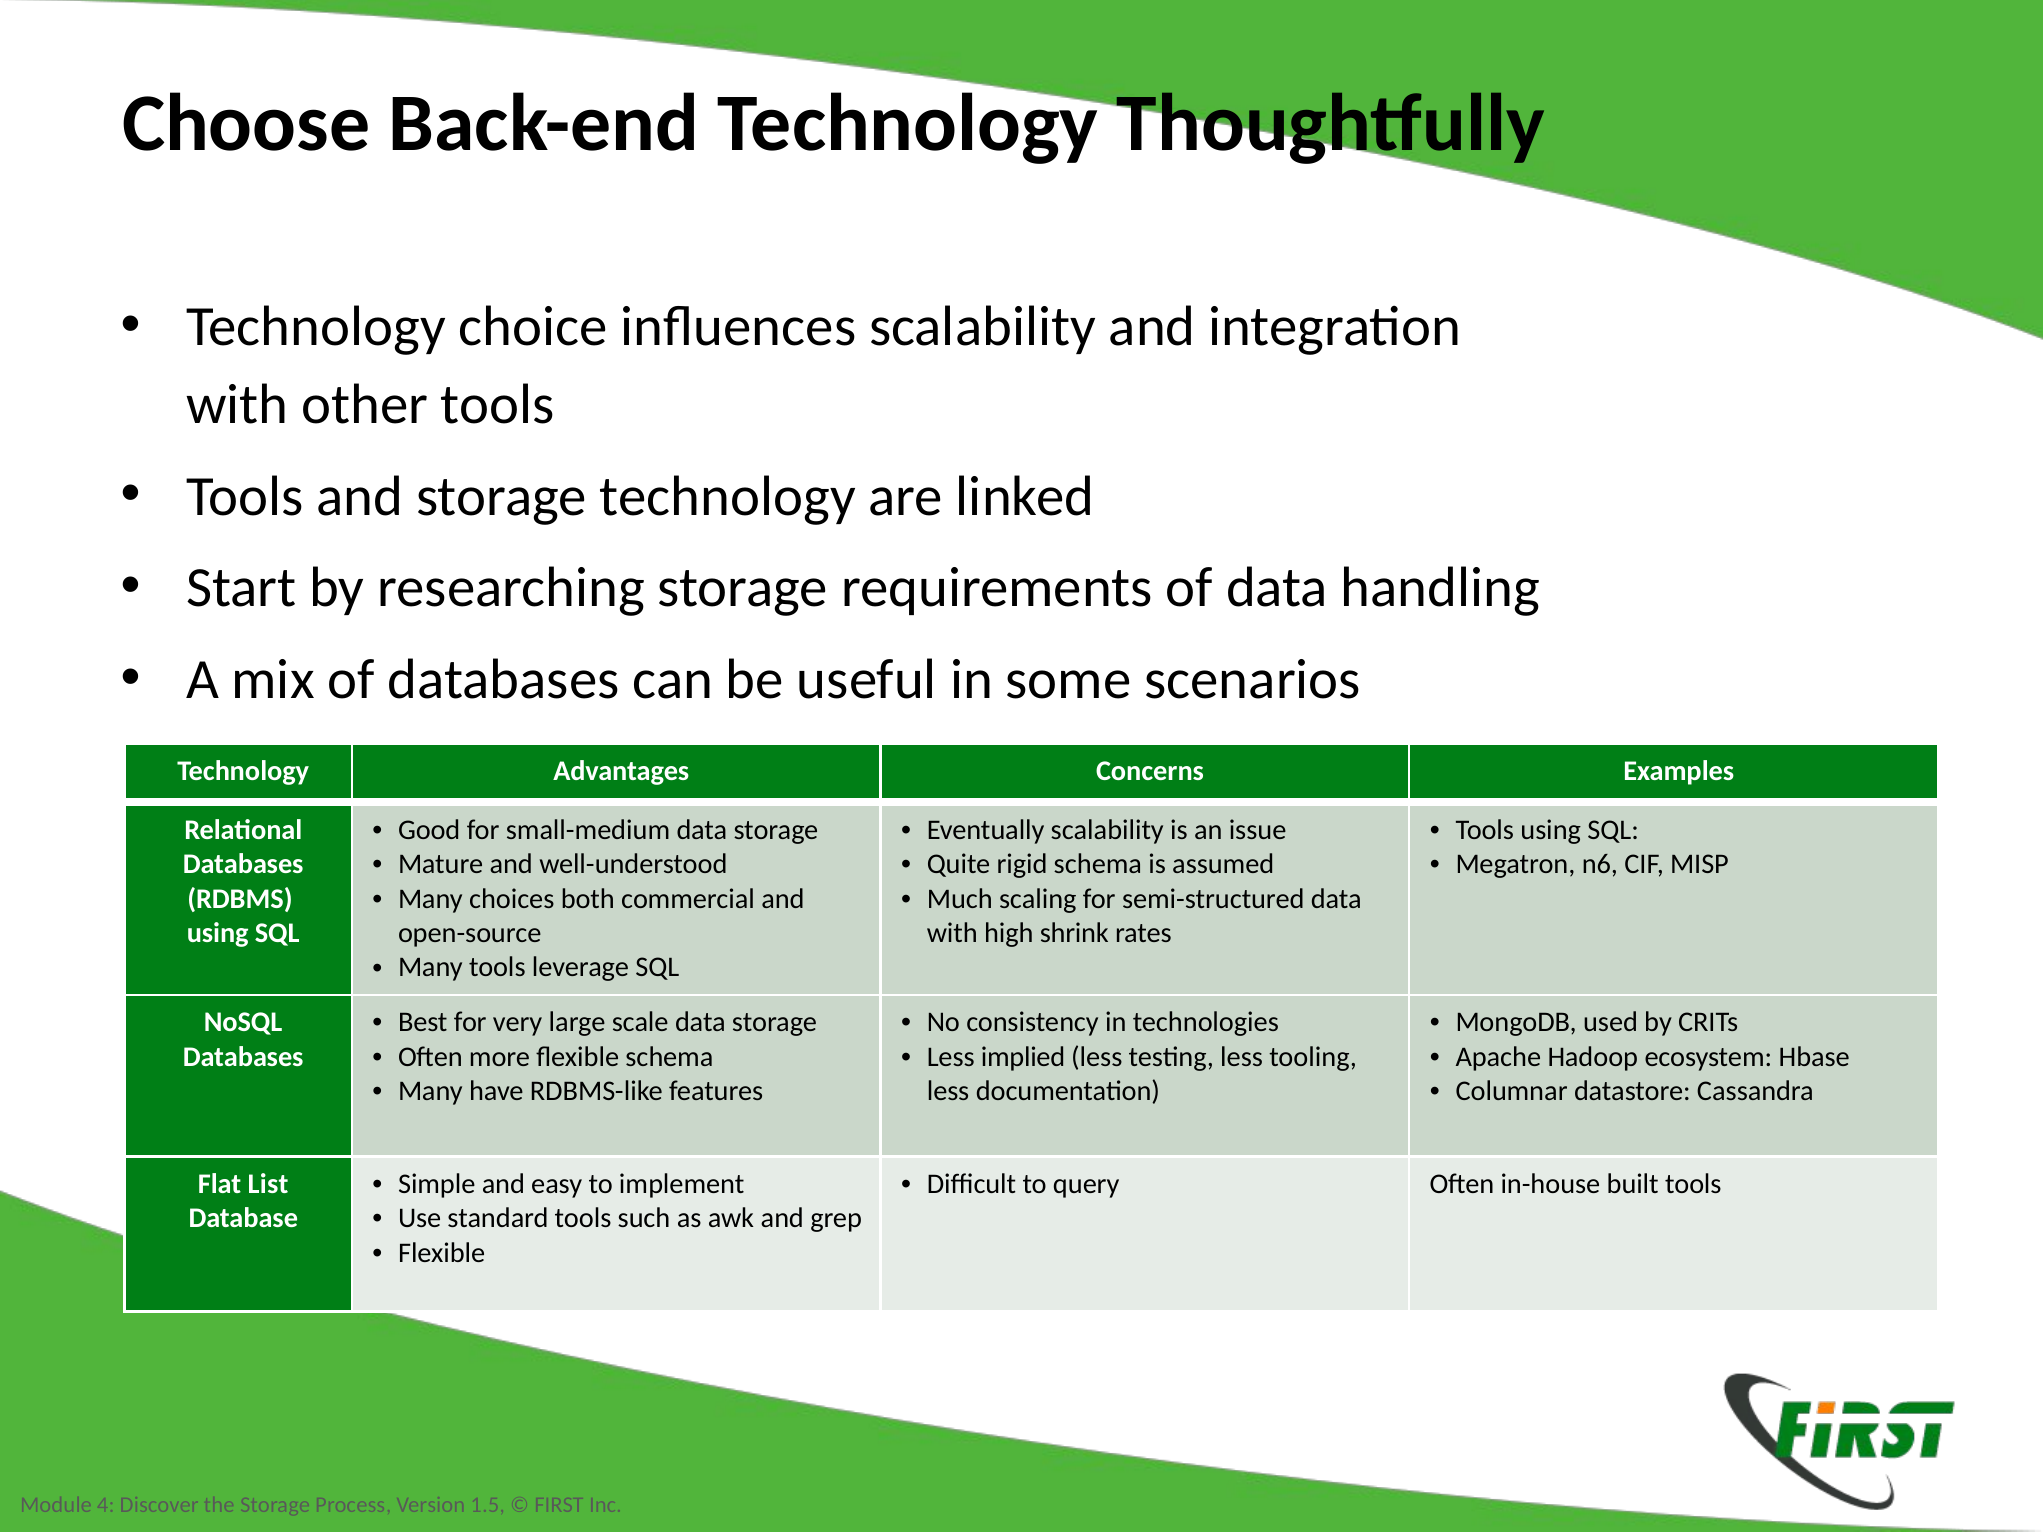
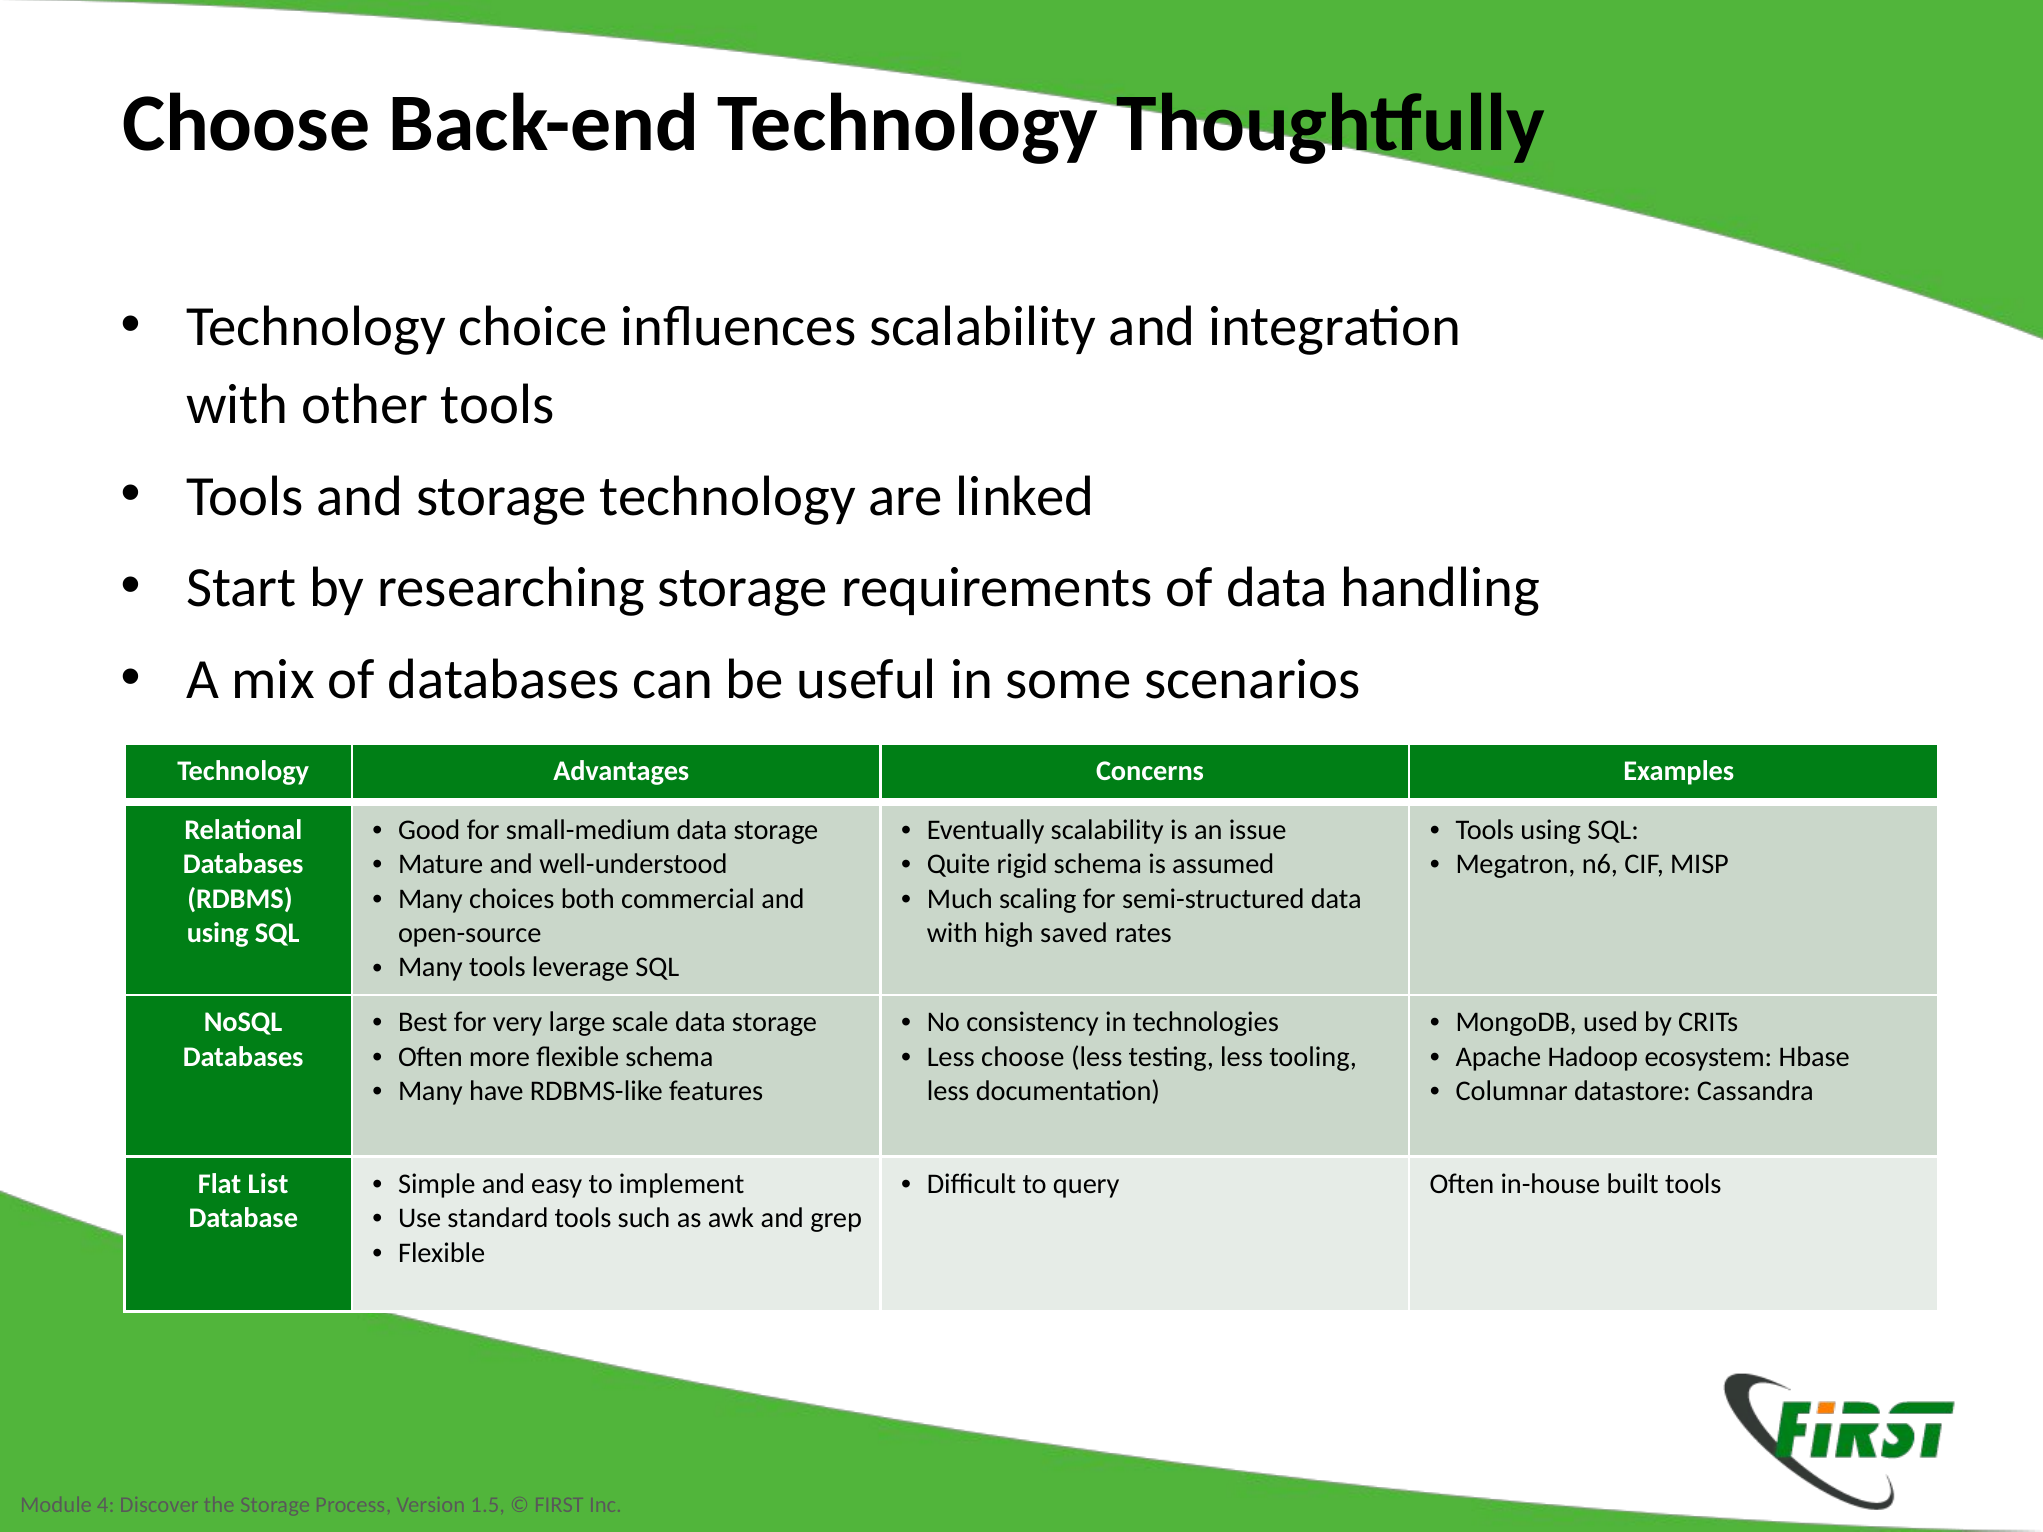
shrink: shrink -> saved (1074, 933)
Less implied: implied -> choose (1023, 1057)
